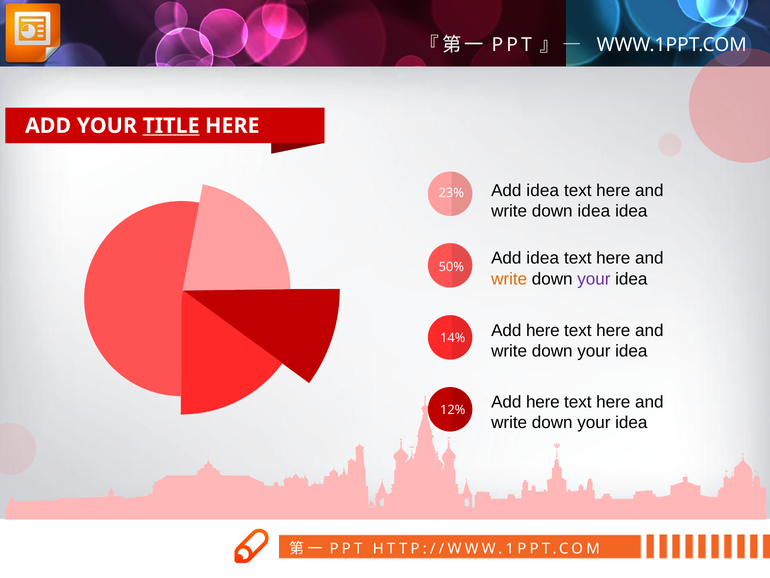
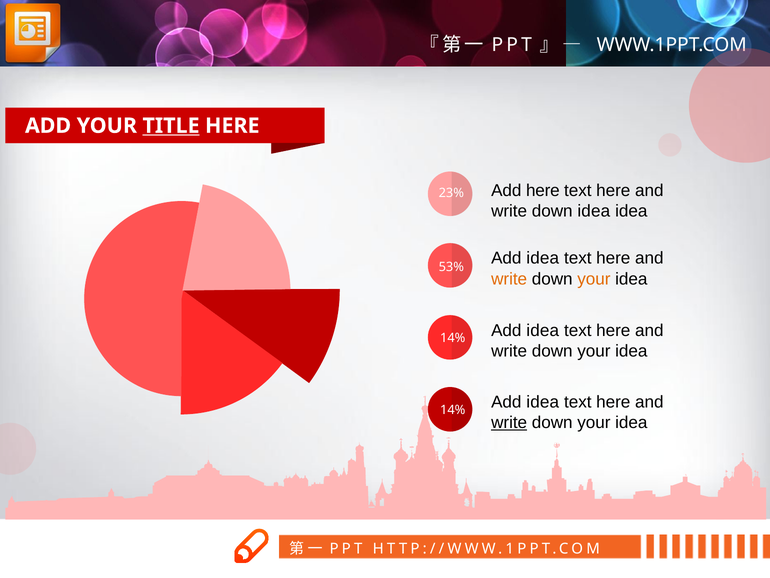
idea: idea -> here (543, 191)
50%: 50% -> 53% (451, 267)
your colour: purple -> orange (594, 279)
here: here -> idea (543, 330)
here: here -> idea (543, 402)
12%: 12% -> 14% (453, 410)
write underline: none -> present (509, 422)
